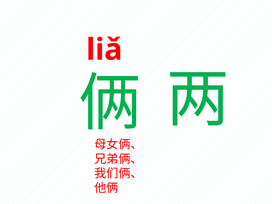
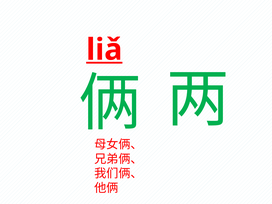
liǎ underline: none -> present (104, 50)
